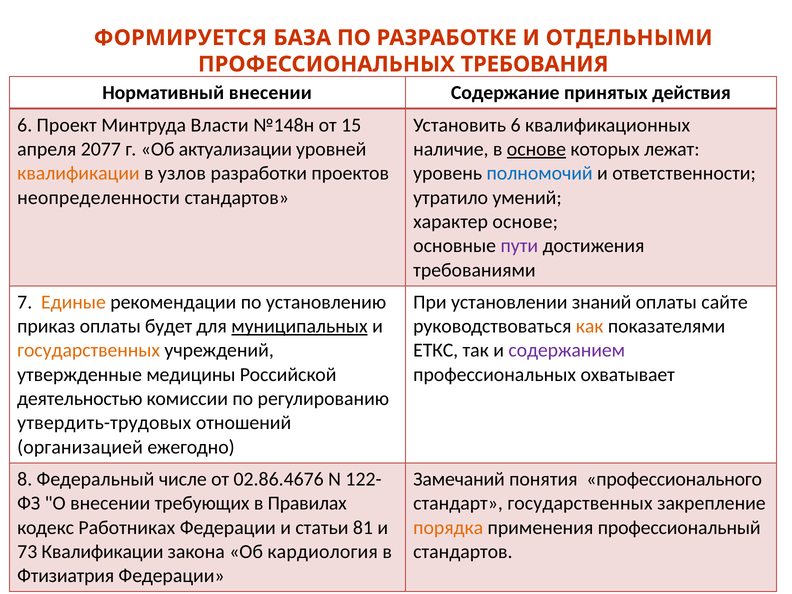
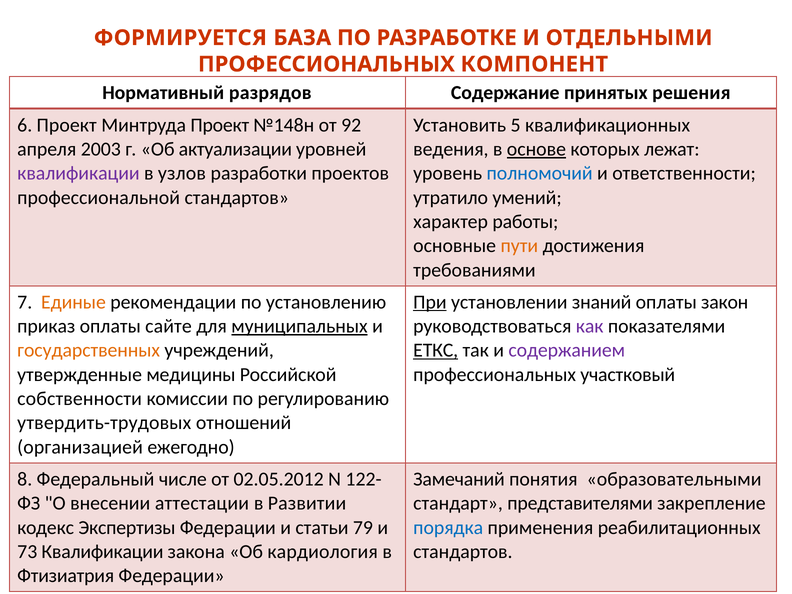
ТРЕБОВАНИЯ: ТРЕБОВАНИЯ -> КОМПОНЕНТ (534, 64)
Нормативный внесении: внесении -> разрядов (270, 93)
действия: действия -> решения (691, 93)
Минтруда Власти: Власти -> Проект (220, 125)
15: 15 -> 92 (351, 125)
Установить 6: 6 -> 5 (516, 125)
2077: 2077 -> 2003 (101, 149)
наличие: наличие -> ведения (451, 149)
квалификации colour: orange -> purple (78, 173)
неопределенности: неопределенности -> профессиональной (99, 197)
характер основе: основе -> работы (525, 222)
пути colour: purple -> orange (519, 246)
При underline: none -> present (430, 302)
сайте: сайте -> закон (725, 302)
будет: будет -> сайте (168, 326)
как colour: orange -> purple (590, 326)
ЕТКС underline: none -> present (436, 350)
охватывает: охватывает -> участковый (628, 375)
деятельностью: деятельностью -> собственности (80, 399)
02.86.4676: 02.86.4676 -> 02.05.2012 (279, 479)
профессионального: профессионального -> образовательными (674, 479)
требующих: требующих -> аттестации (202, 503)
Правилах: Правилах -> Развитии (307, 503)
стандарт государственных: государственных -> представителями (580, 503)
Работниках: Работниках -> Экспертизы (127, 528)
81: 81 -> 79 (363, 528)
порядка colour: orange -> blue (448, 528)
профессиональный: профессиональный -> реабилитационных (679, 528)
